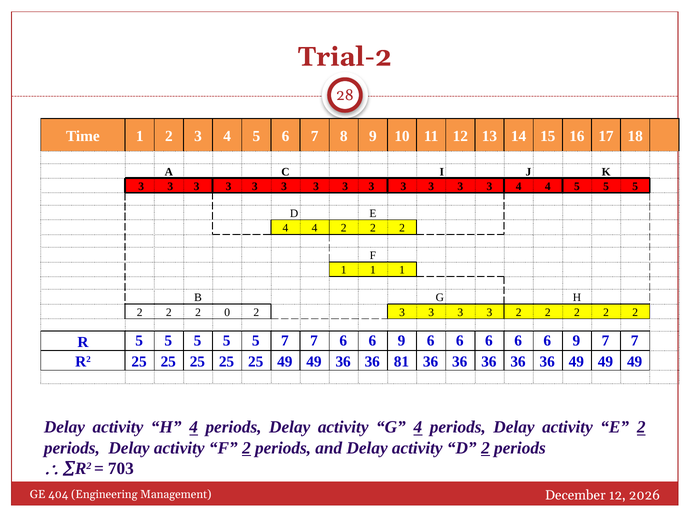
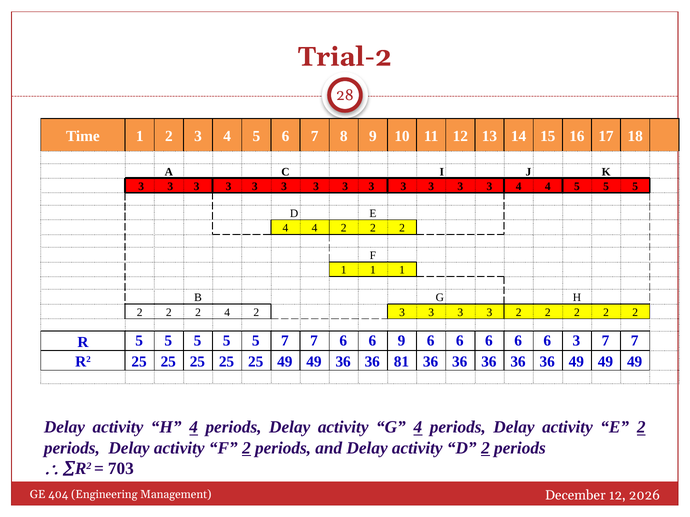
2 0: 0 -> 4 (227, 313)
6 6 6 9: 9 -> 3 (576, 341)
